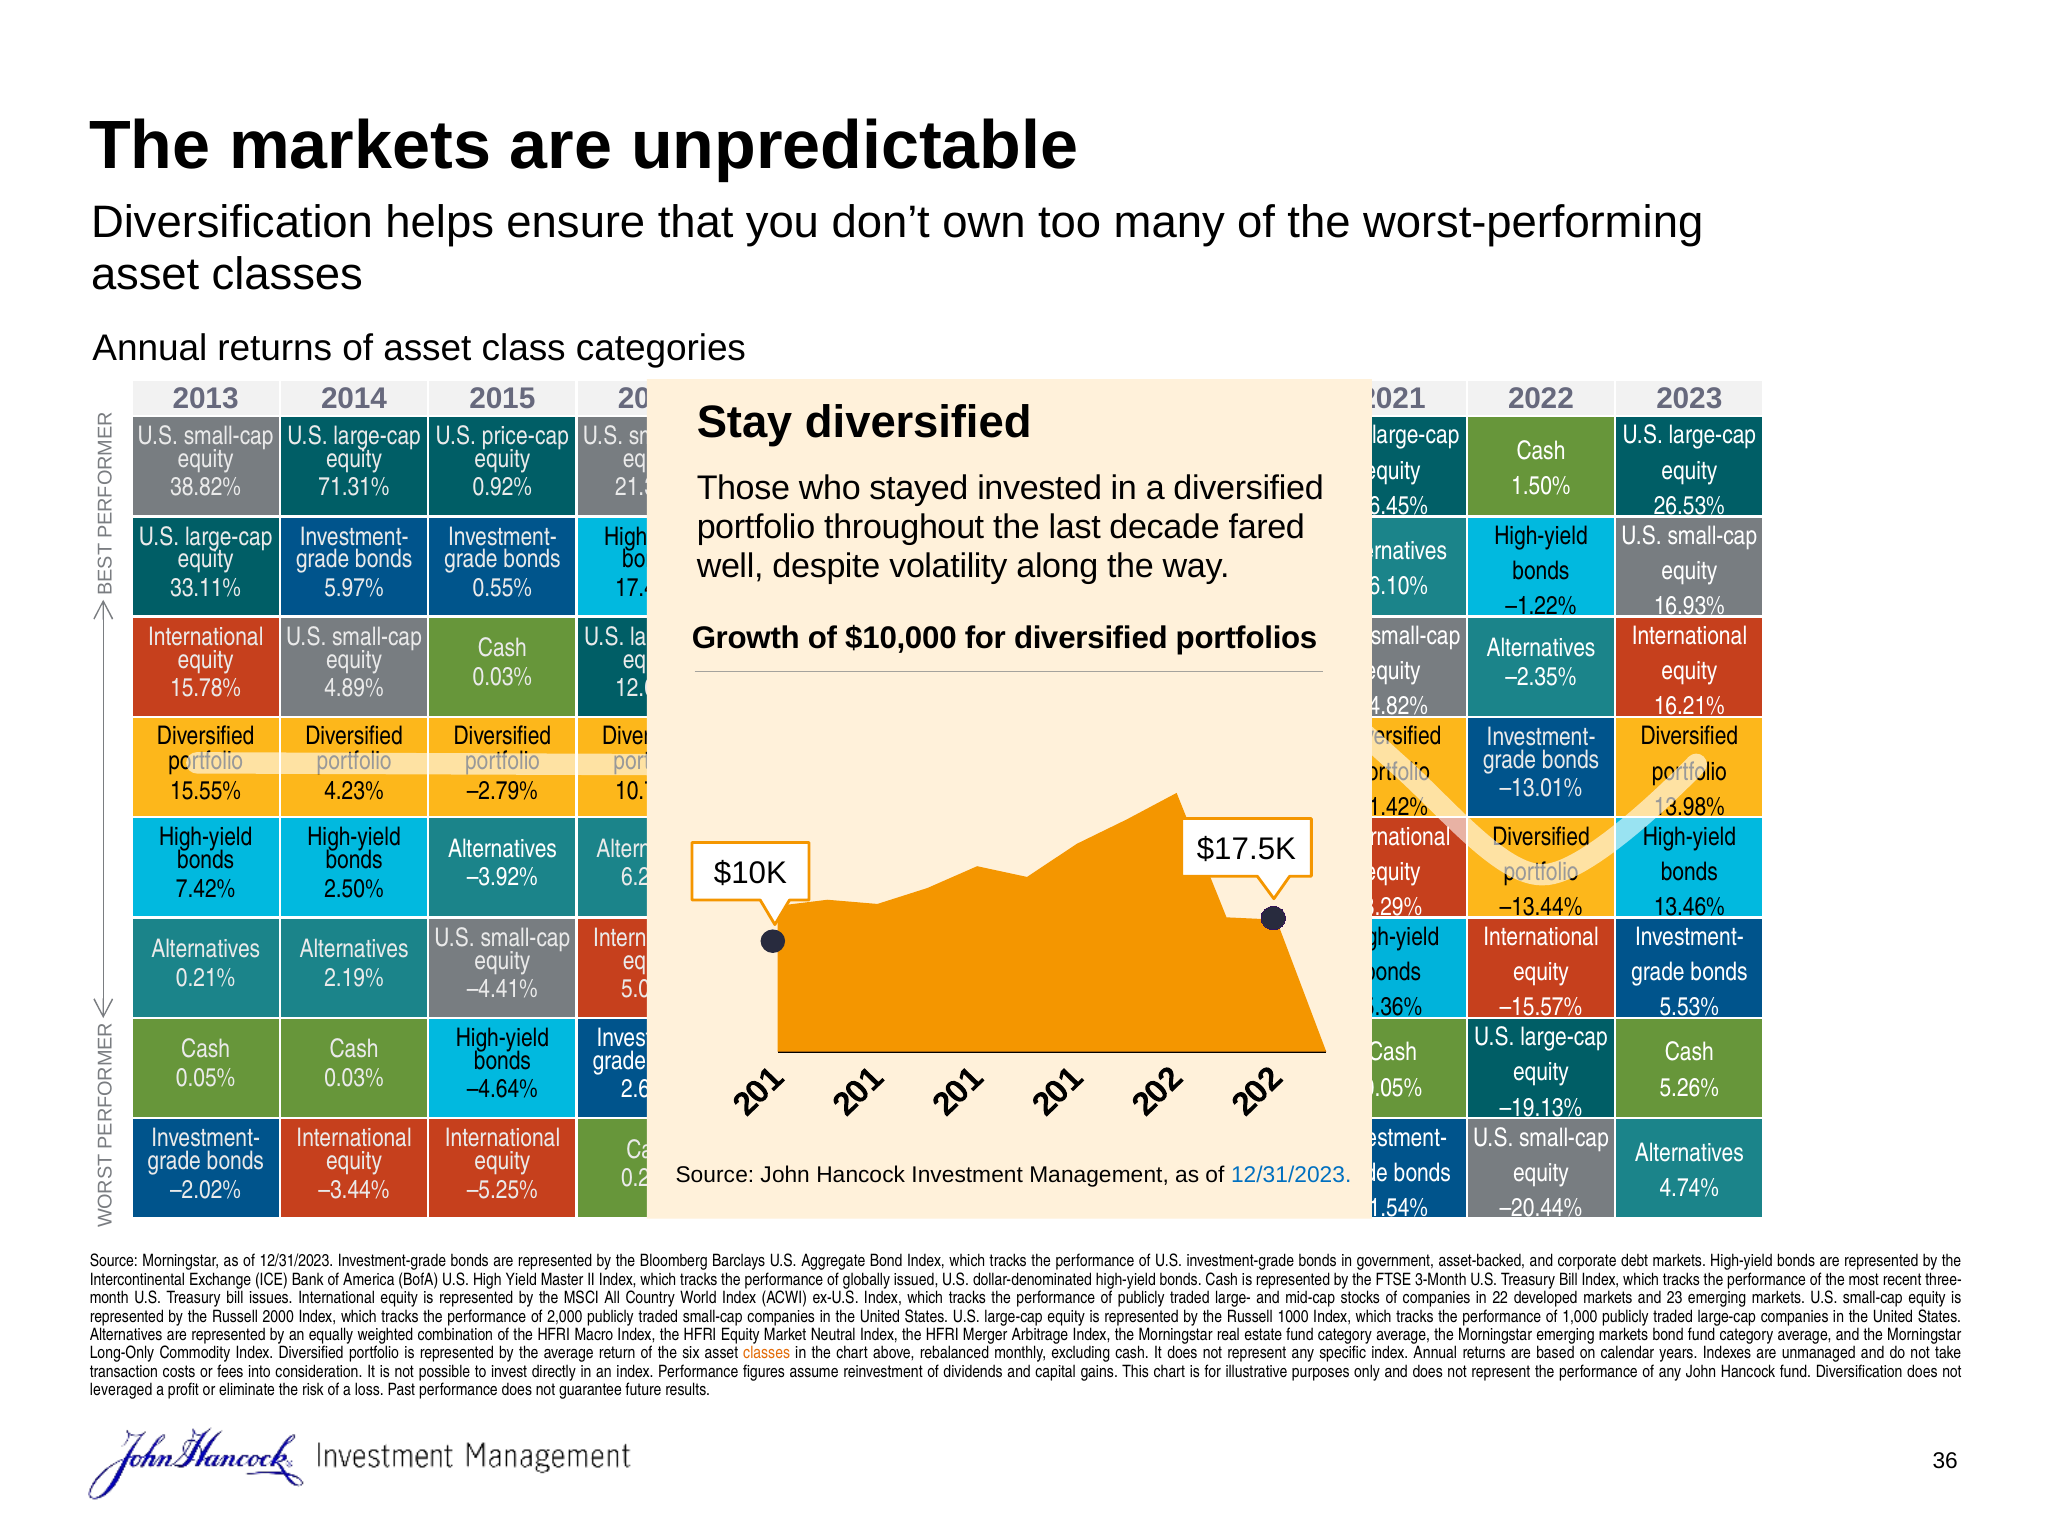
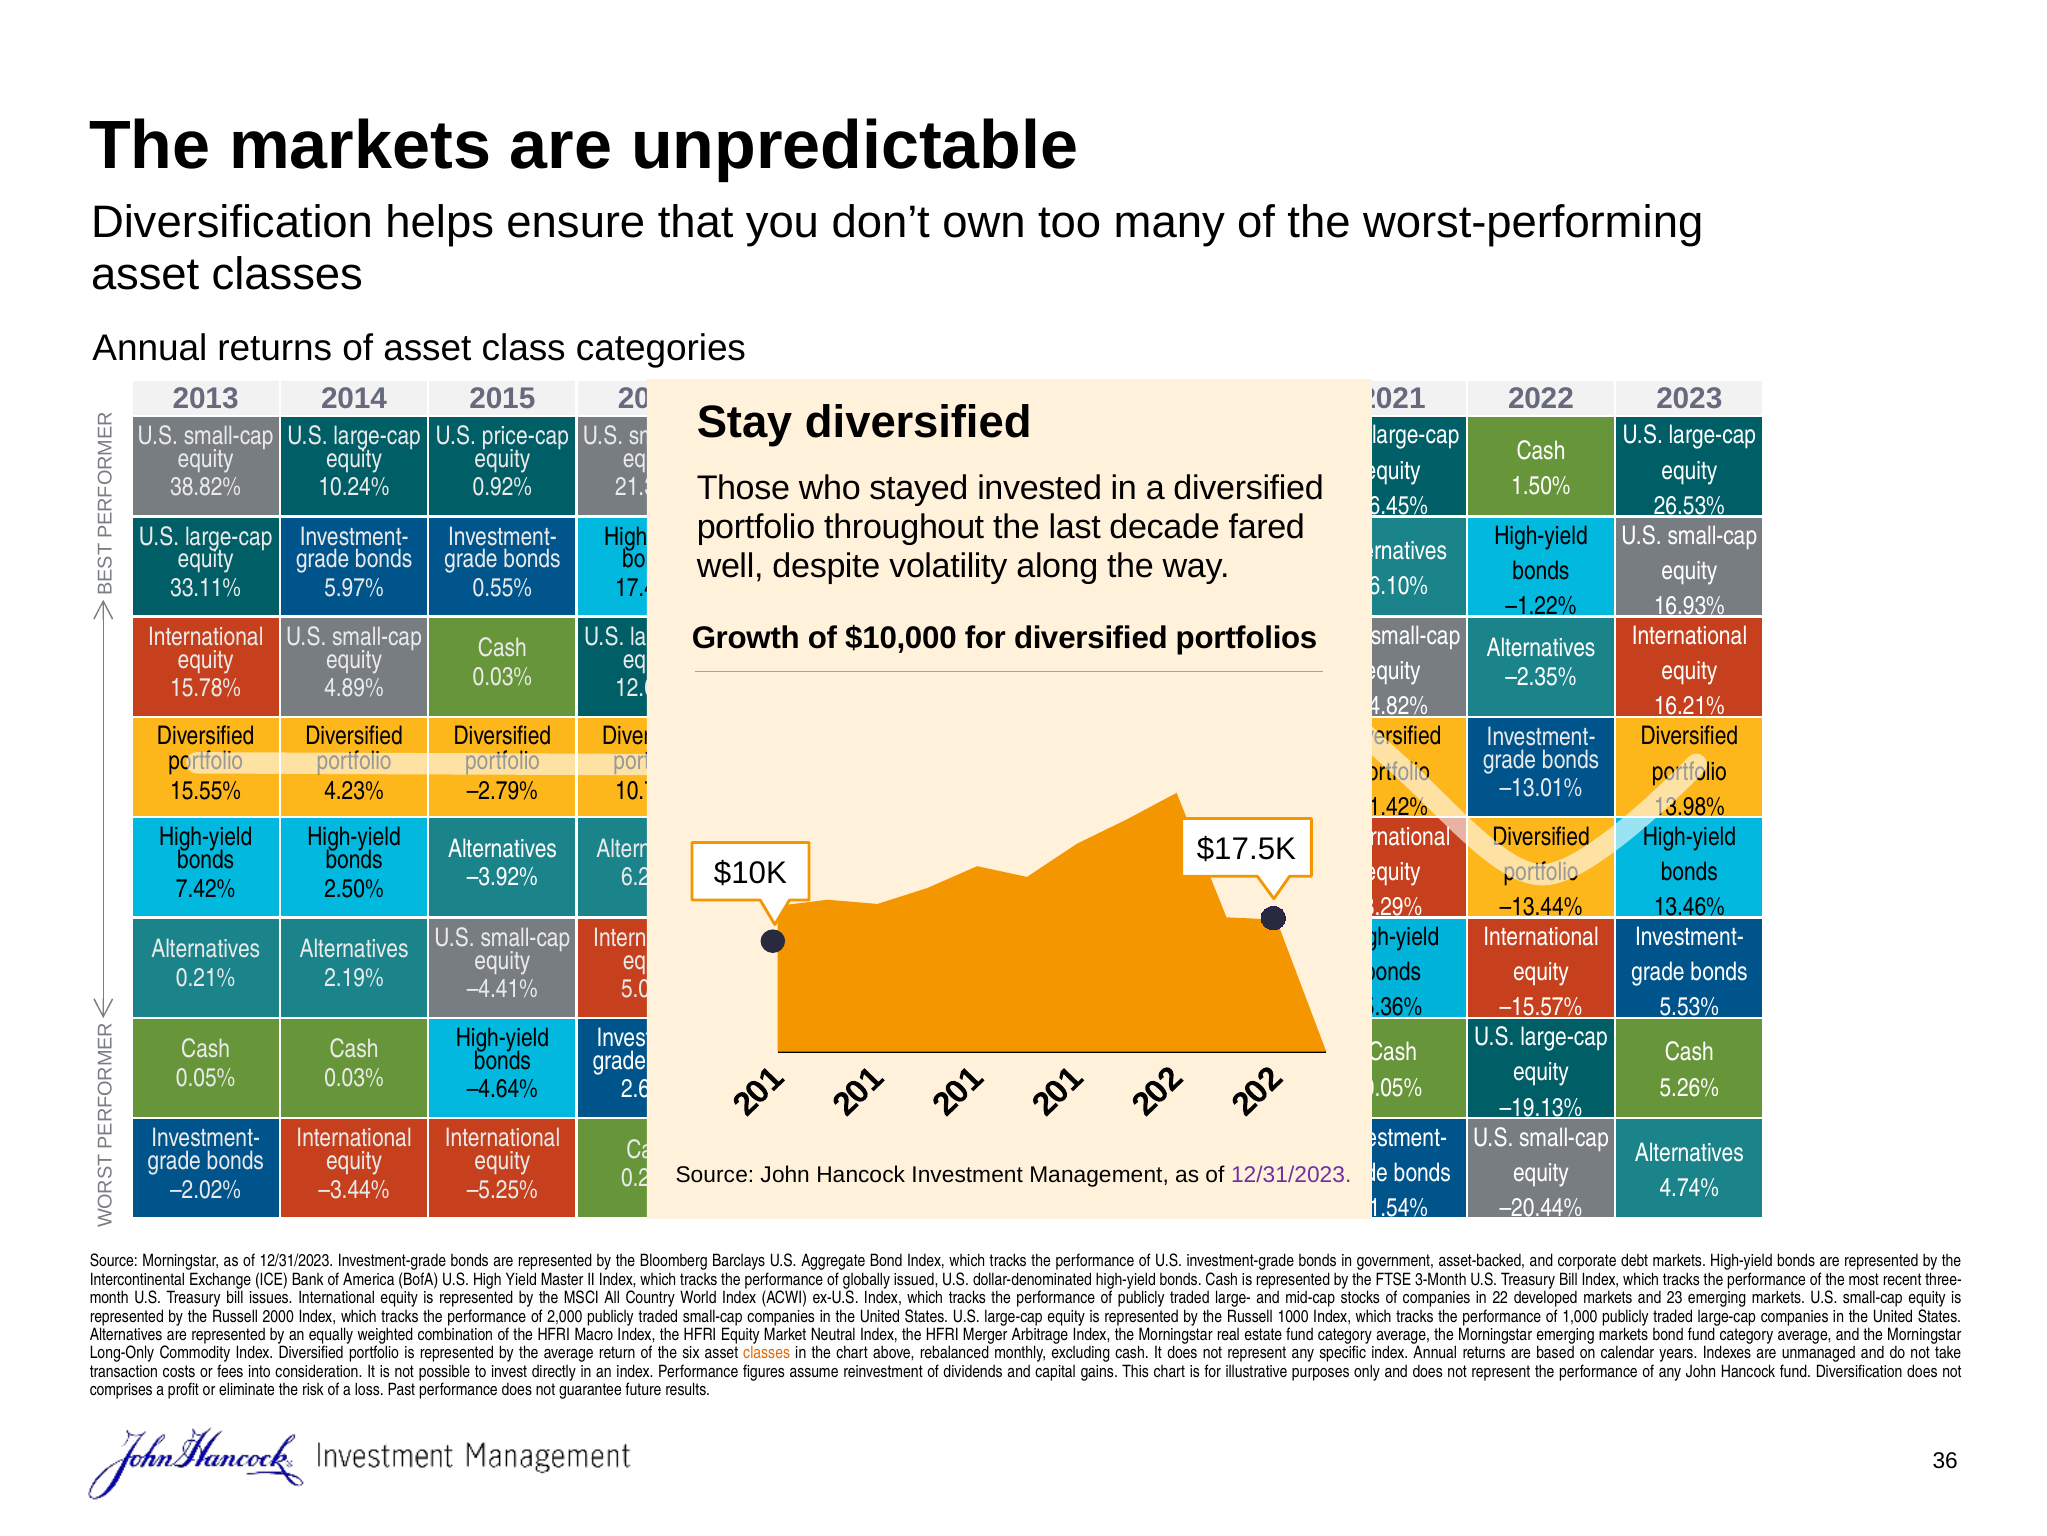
71.31%: 71.31% -> 10.24% (354, 487)
12/31/2023 colour: blue -> purple (1291, 1174)
leveraged: leveraged -> comprises (121, 1390)
